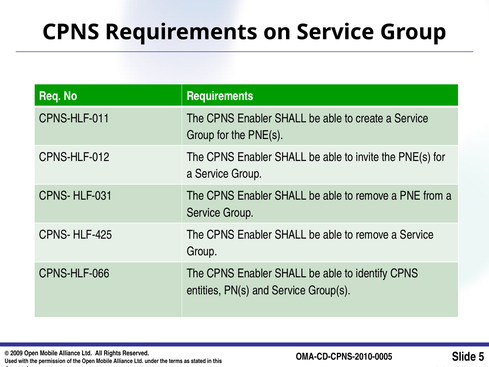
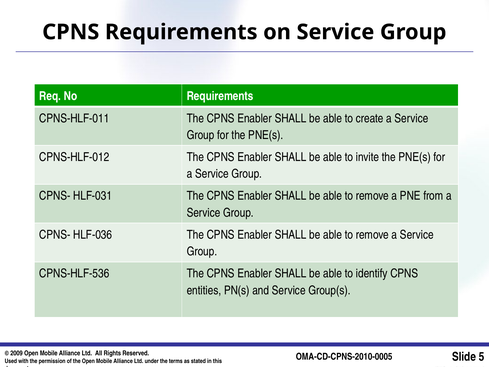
HLF-425: HLF-425 -> HLF-036 (93, 235)
CPNS-HLF-066: CPNS-HLF-066 -> CPNS-HLF-536 (74, 273)
